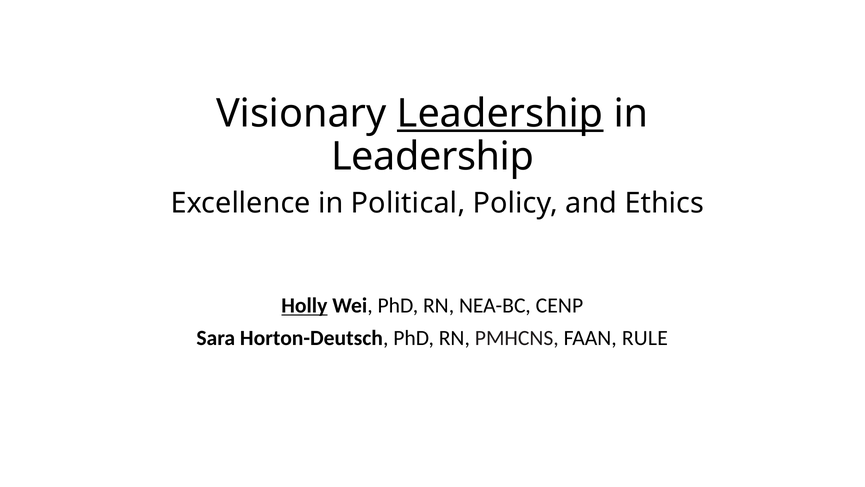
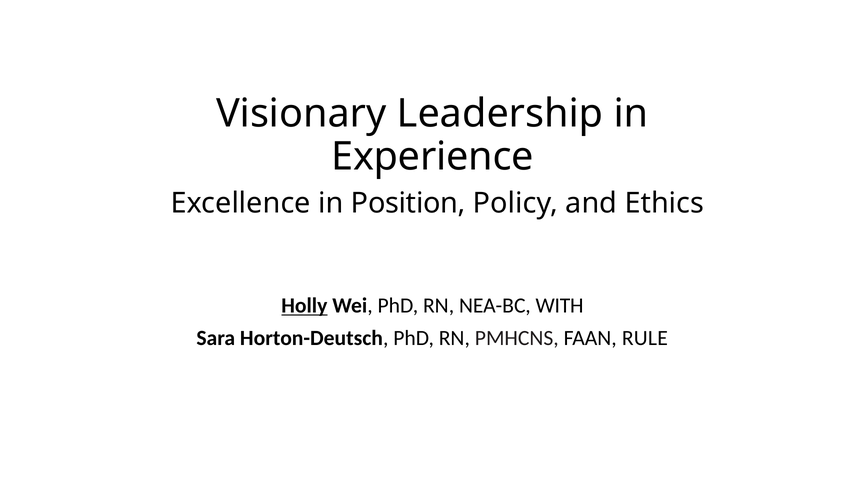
Leadership underline: present -> none (500, 114)
Leadership: Leadership -> Experience (432, 157)
Political: Political -> Position (408, 203)
CENP: CENP -> WITH (560, 305)
